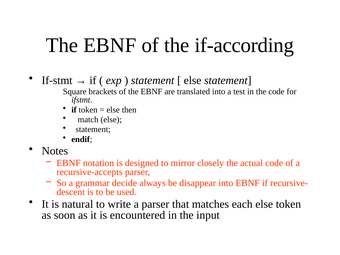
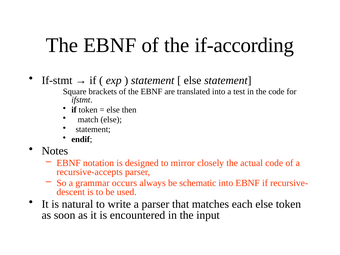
decide: decide -> occurs (124, 183)
disappear: disappear -> schematic (198, 183)
